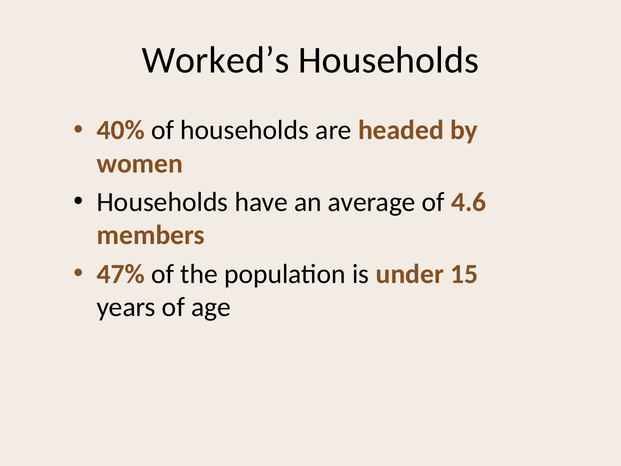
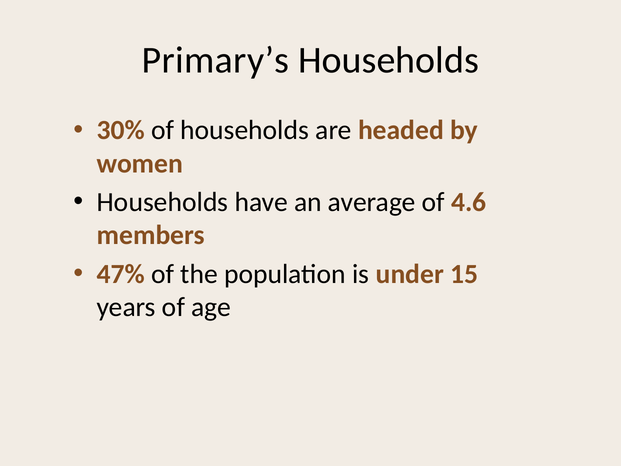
Worked’s: Worked’s -> Primary’s (215, 60)
40%: 40% -> 30% (121, 130)
